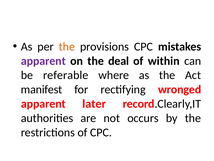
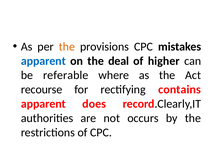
apparent colour: purple -> blue (43, 61)
within: within -> higher (164, 61)
manifest: manifest -> recourse (42, 89)
wronged: wronged -> contains (180, 89)
later: later -> does (94, 103)
